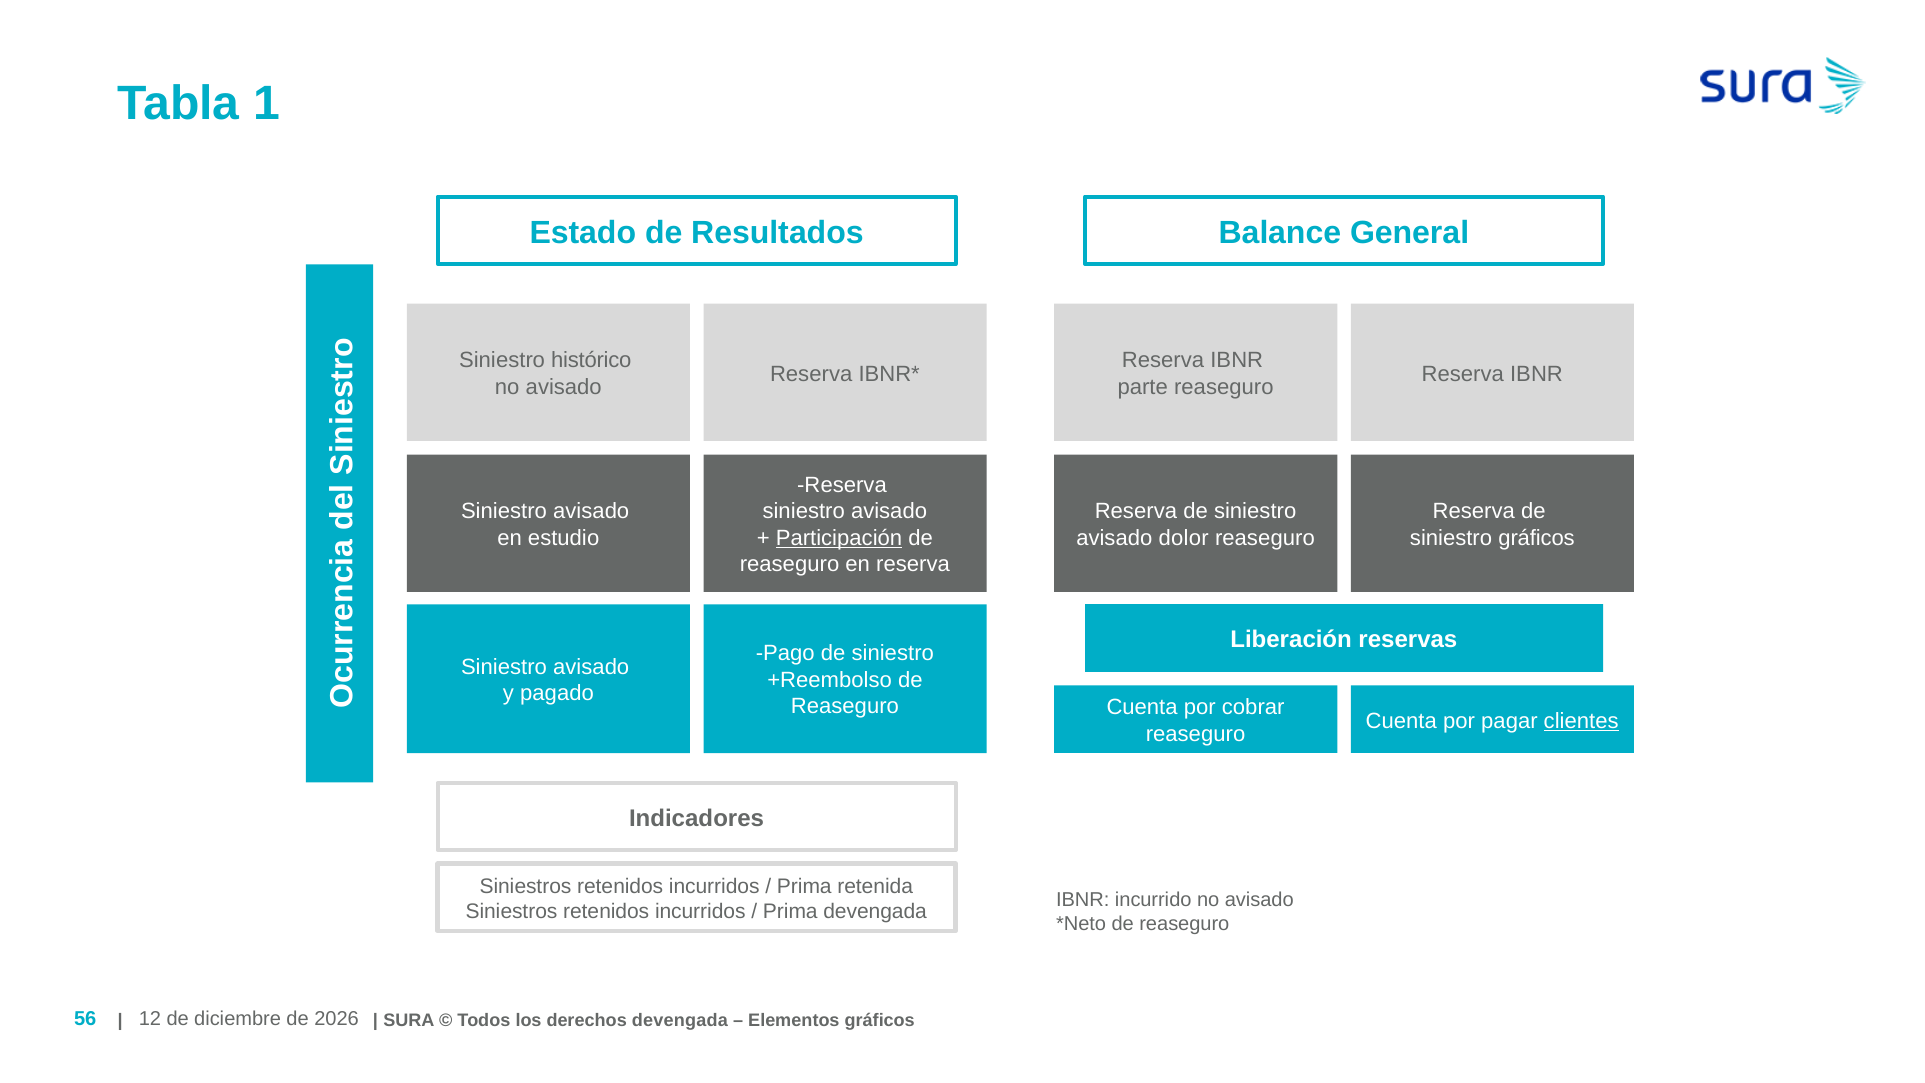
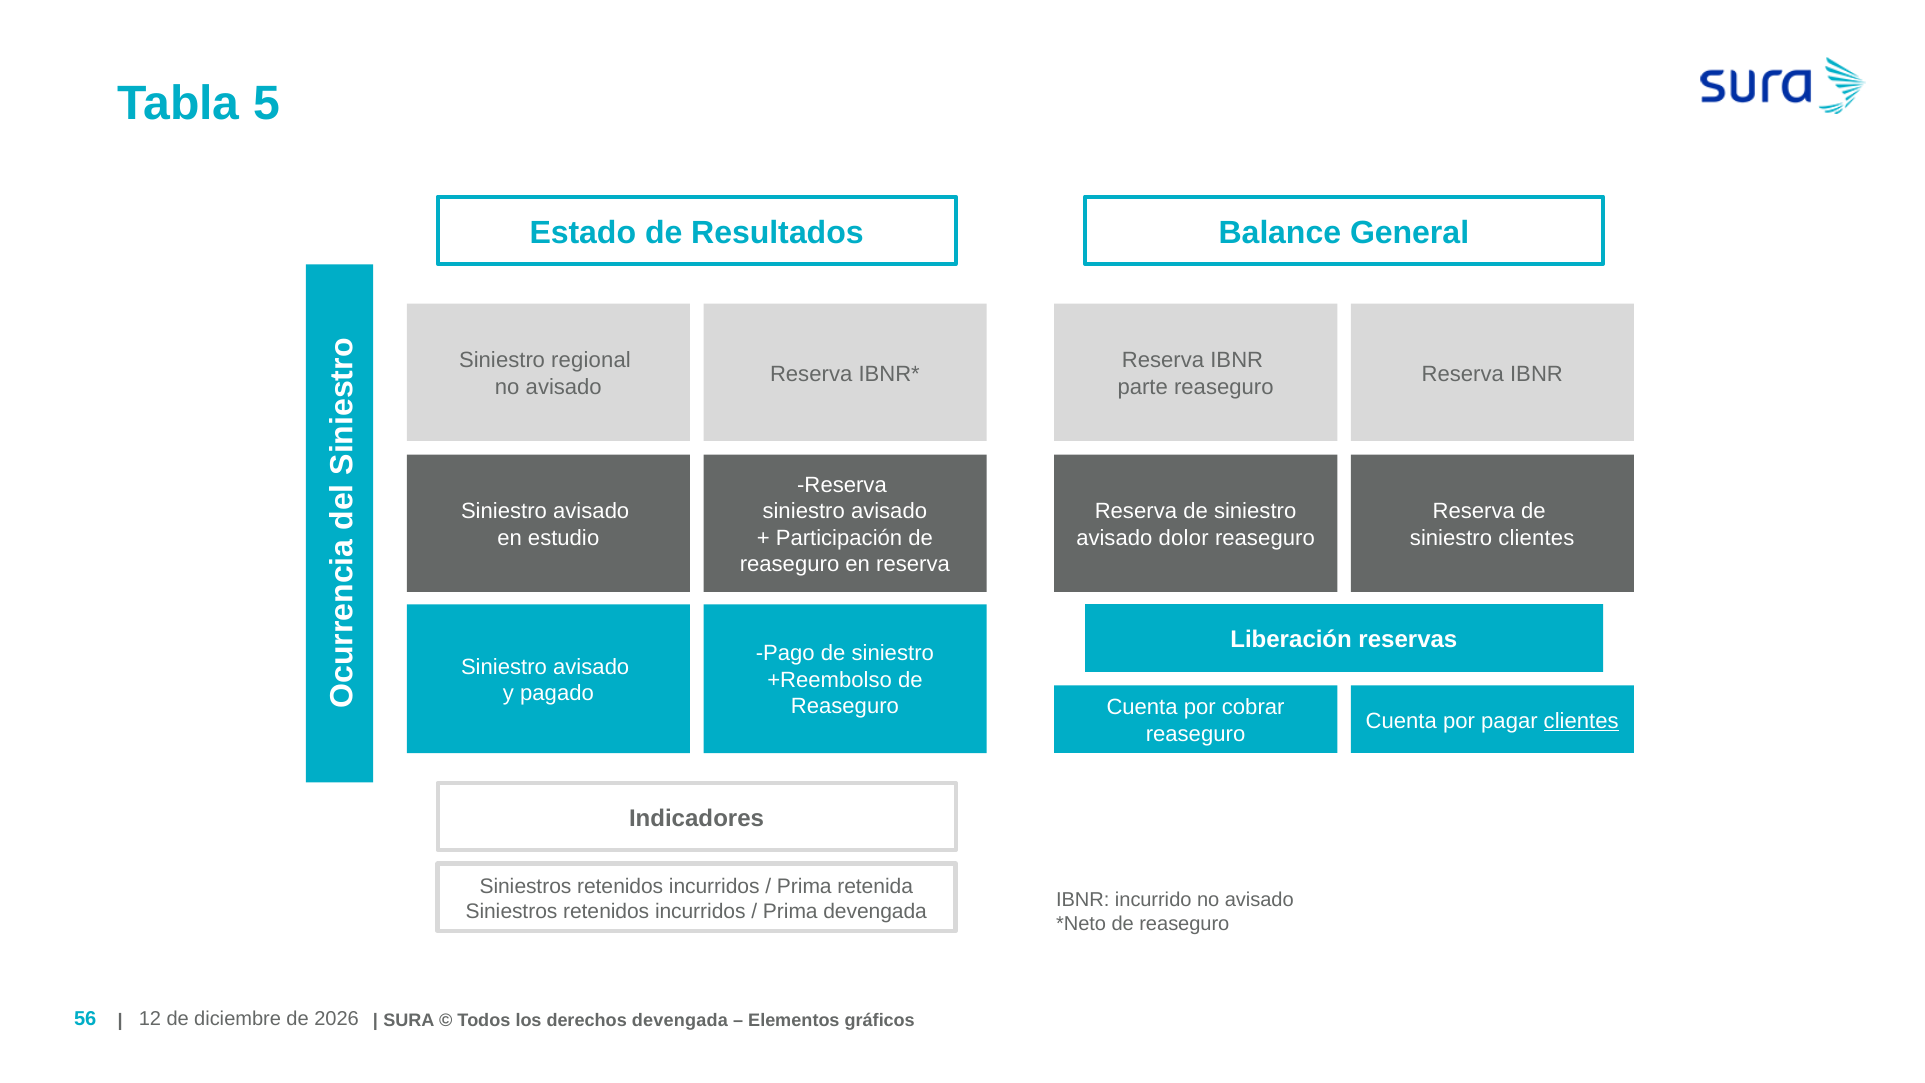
1: 1 -> 5 (266, 104)
histórico: histórico -> regional (591, 361)
Participación underline: present -> none (839, 538)
siniestro gráficos: gráficos -> clientes (1536, 538)
